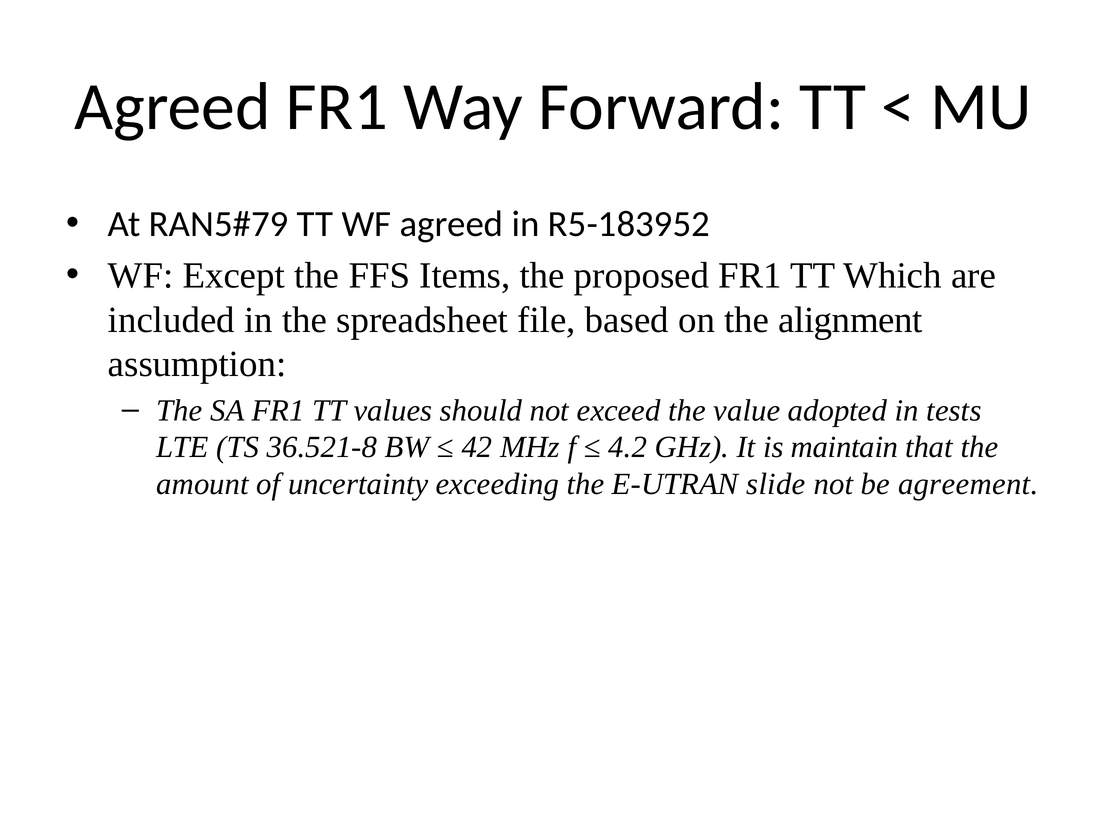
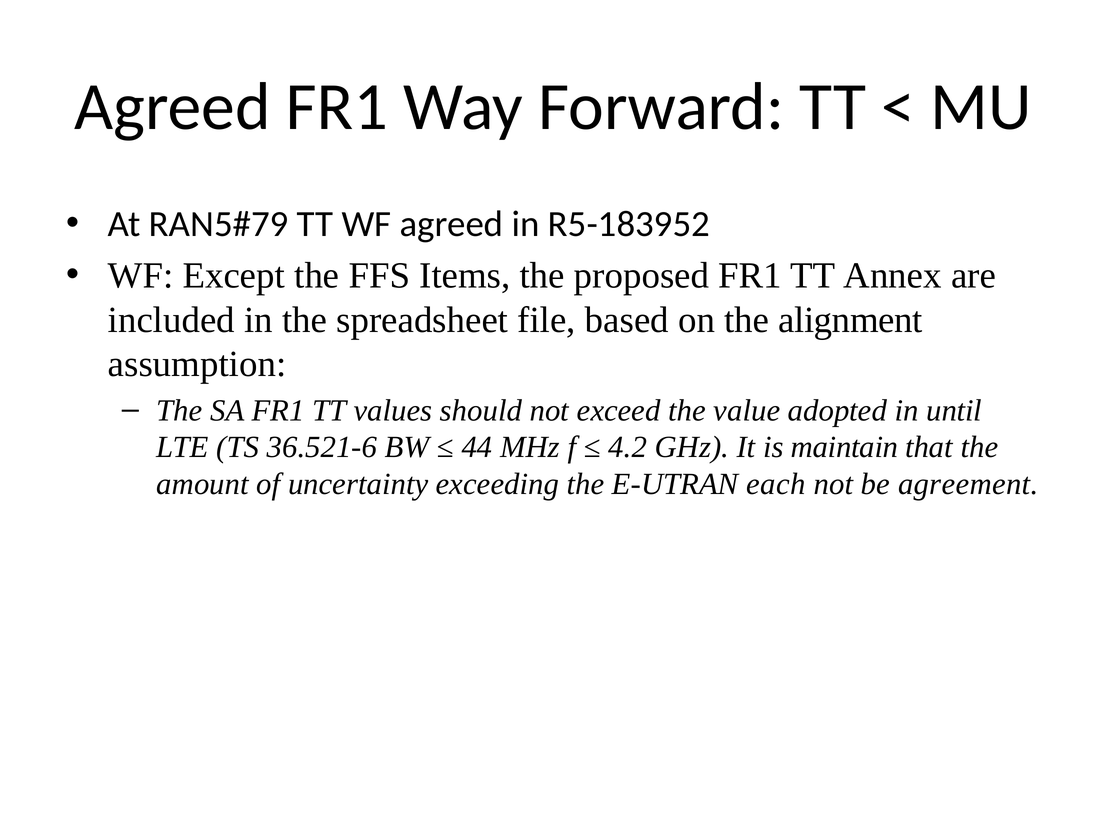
Which: Which -> Annex (893, 276)
tests: tests -> until (954, 411)
36.521-8: 36.521-8 -> 36.521-6 (322, 447)
42: 42 -> 44 (477, 447)
slide: slide -> each (776, 484)
